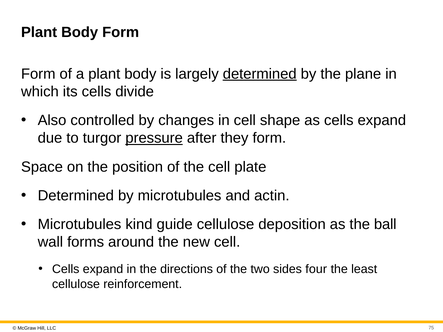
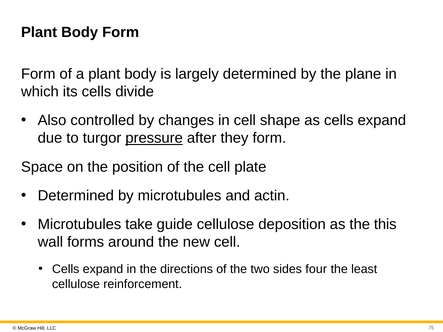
determined underline: present -> none (260, 74)
kind: kind -> take (139, 225)
ball: ball -> this (385, 225)
